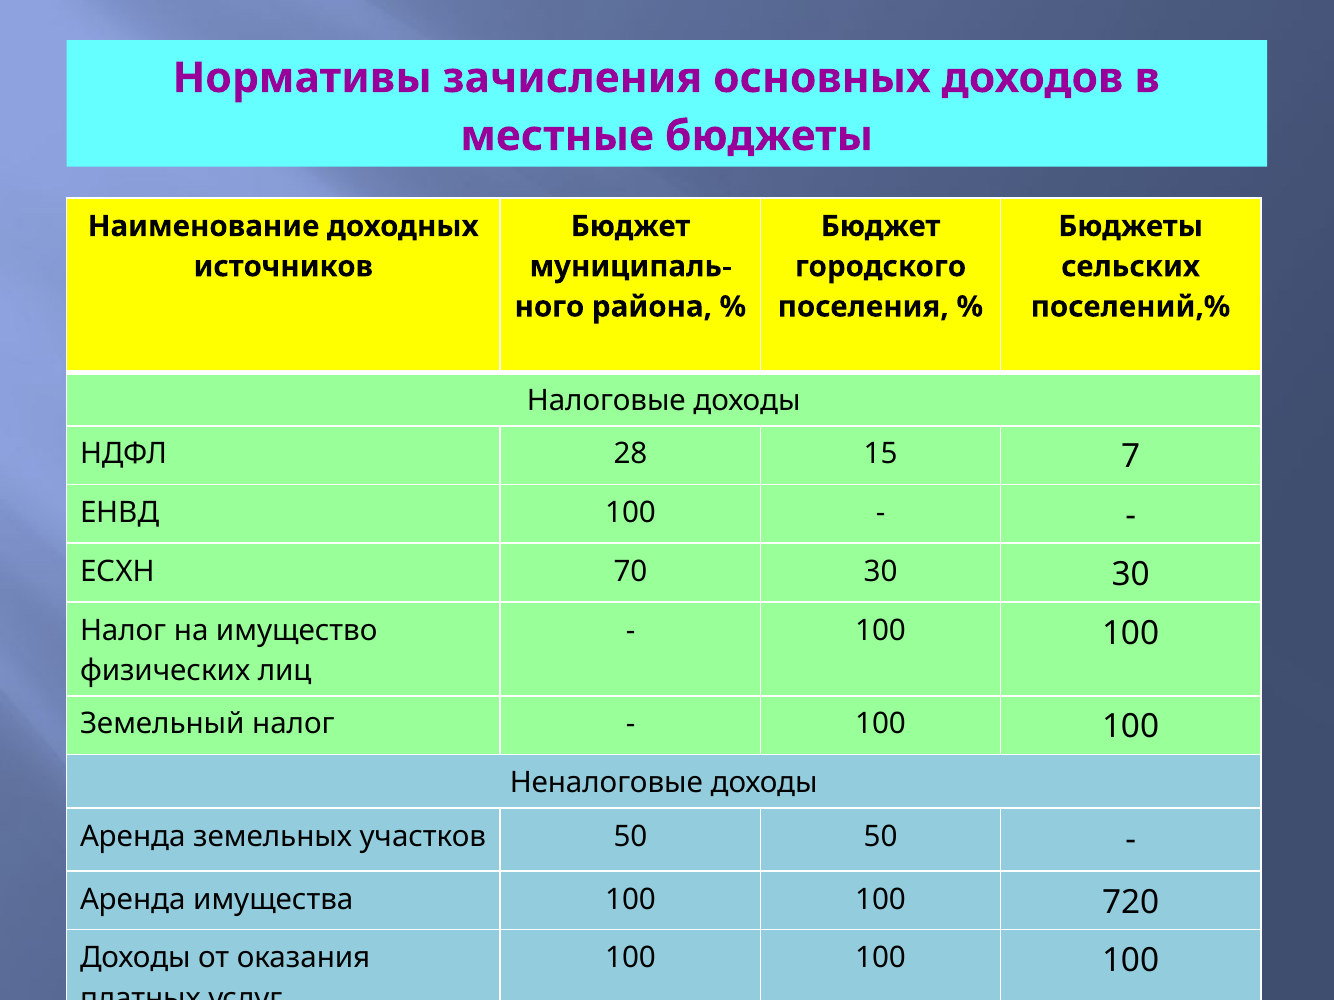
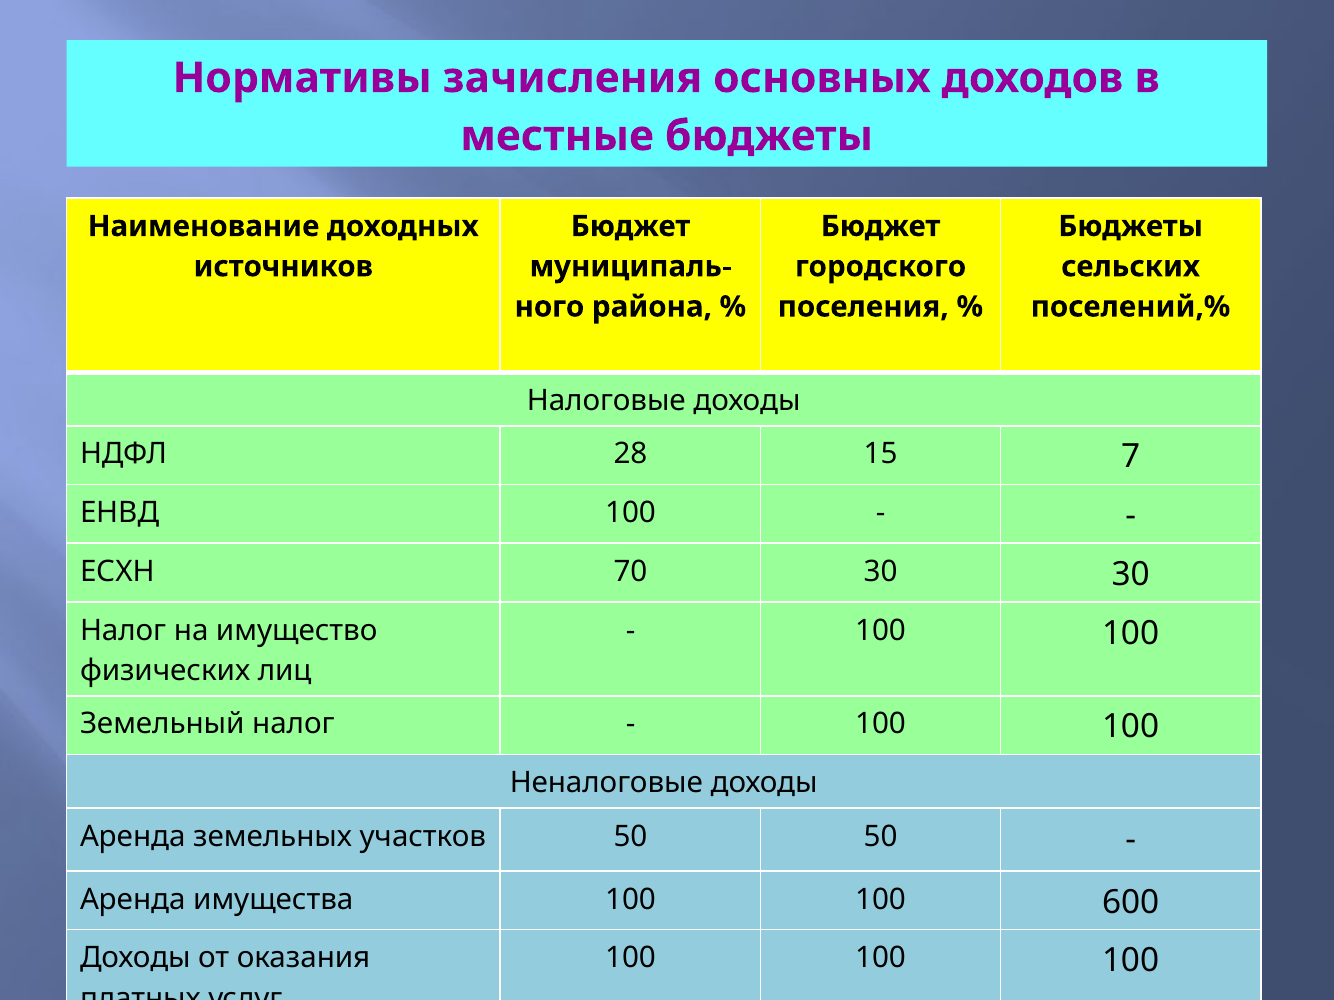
720: 720 -> 600 (1131, 903)
